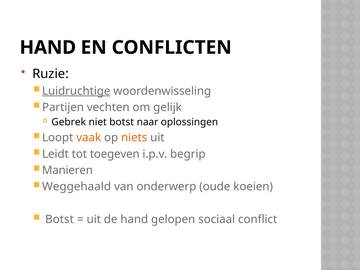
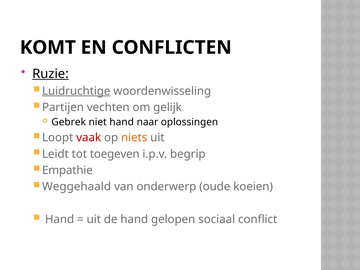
HAND: HAND -> KOMT (48, 48)
Ruzie underline: none -> present (51, 74)
niet botst: botst -> hand (122, 122)
vaak colour: orange -> red (89, 138)
Manieren: Manieren -> Empathie (67, 170)
Botst: Botst -> Hand (60, 219)
